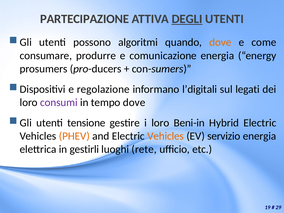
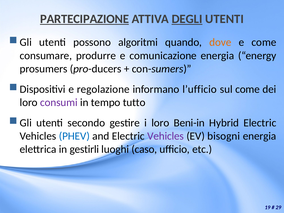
PARTECIPAZIONE underline: none -> present (85, 19)
l’digitali: l’digitali -> l’ufficio (200, 89)
sul legati: legati -> come (248, 89)
tempo dove: dove -> tutto (134, 102)
tensione: tensione -> secondo (86, 123)
PHEV colour: orange -> blue (74, 136)
Vehicles colour: orange -> purple (166, 136)
servizio: servizio -> bisogni (224, 136)
rete: rete -> caso (144, 149)
